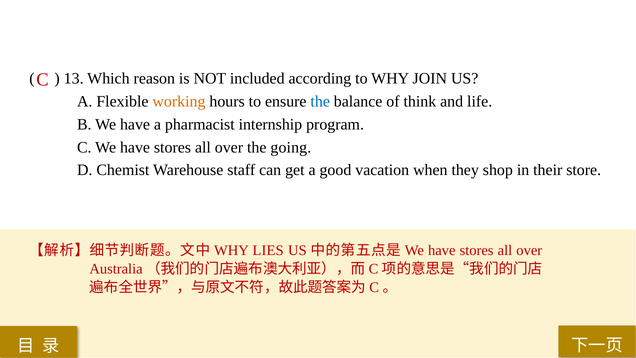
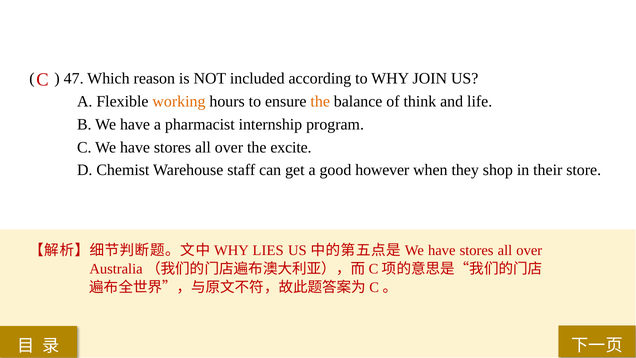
13: 13 -> 47 (74, 79)
the colour: blue -> orange (320, 101)
going: going -> excite (291, 147)
vacation: vacation -> however (382, 170)
